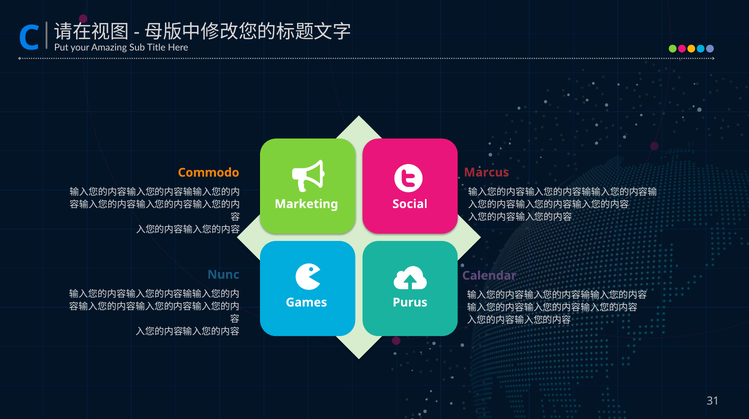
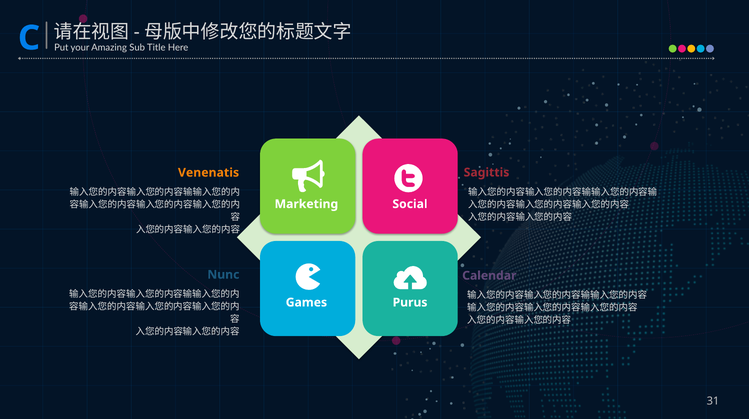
Marcus: Marcus -> Sagittis (487, 172)
Commodo: Commodo -> Venenatis (209, 172)
